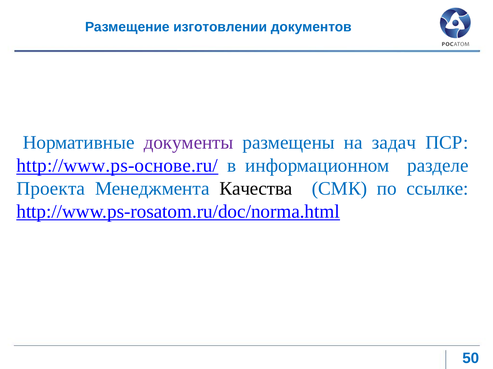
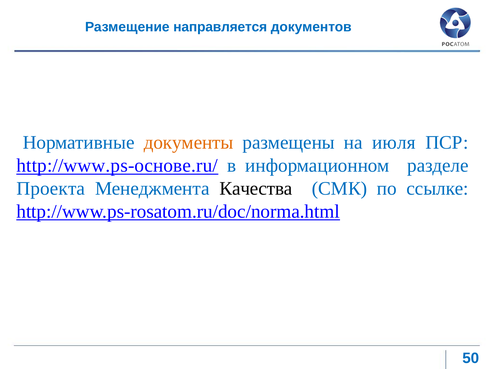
изготовлении: изготовлении -> направляется (220, 27)
документы colour: purple -> orange (189, 143)
задач: задач -> июля (394, 143)
